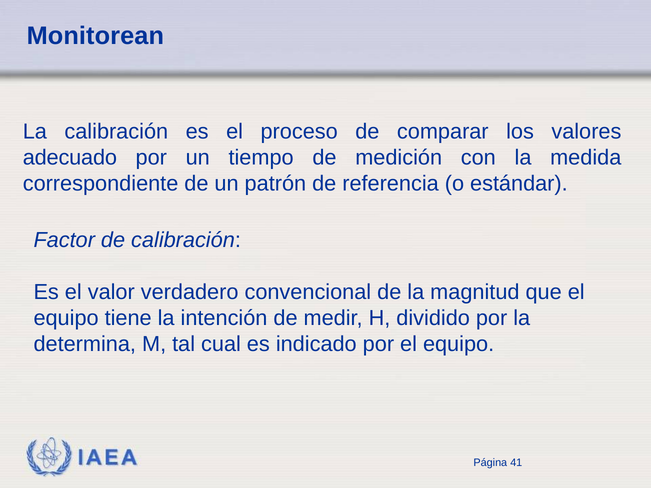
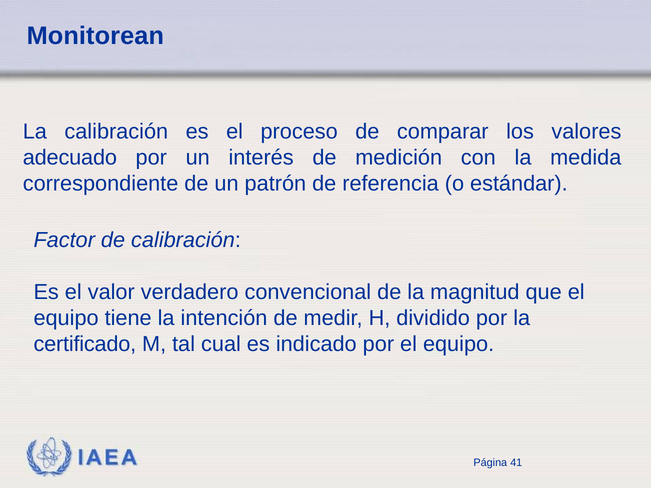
tiempo: tiempo -> interés (261, 158)
determina: determina -> certificado (85, 344)
